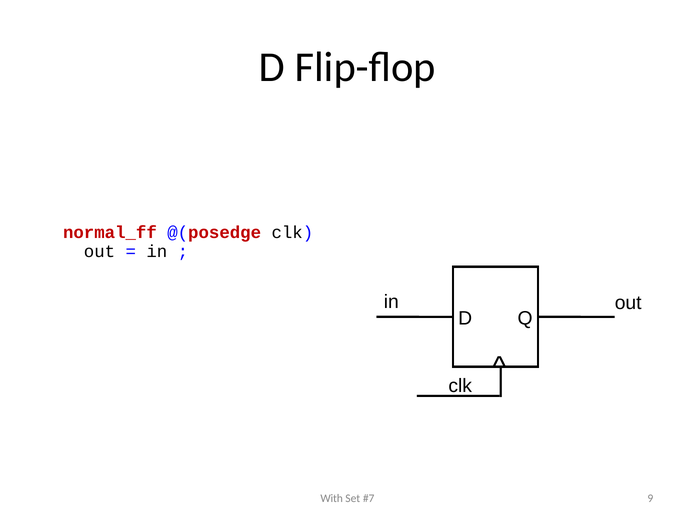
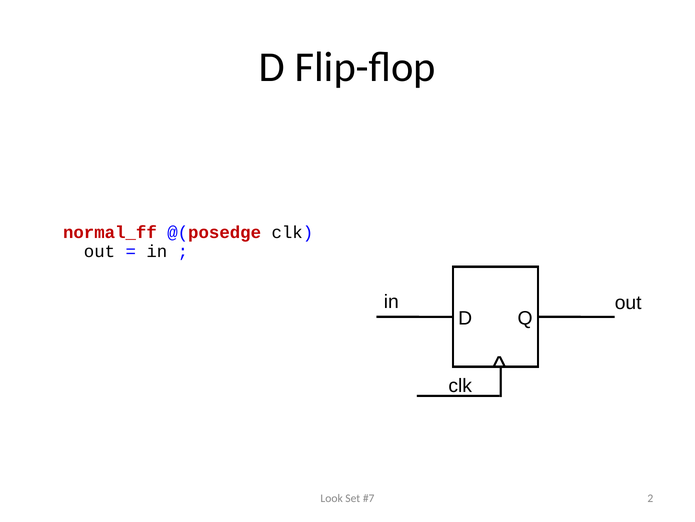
With: With -> Look (332, 498)
9: 9 -> 2 (650, 498)
